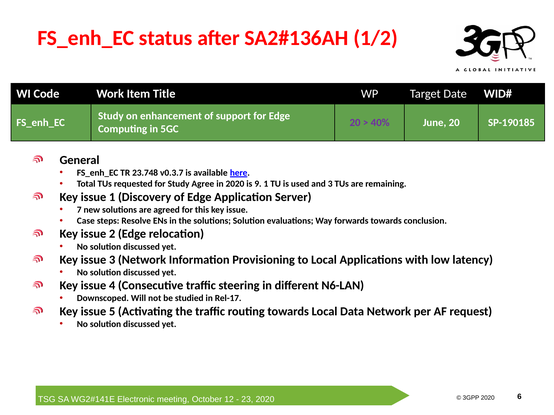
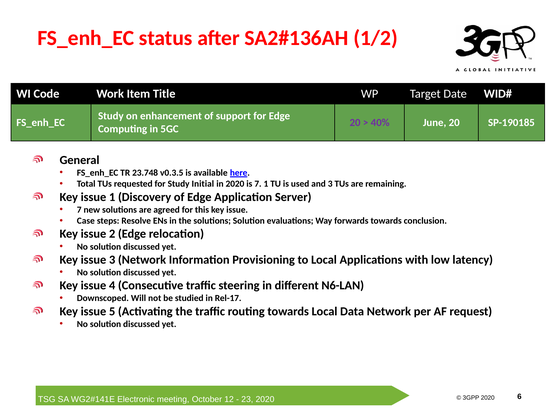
v0.3.7: v0.3.7 -> v0.3.5 (172, 173)
Agree: Agree -> Initial (203, 184)
is 9: 9 -> 7 (258, 184)
